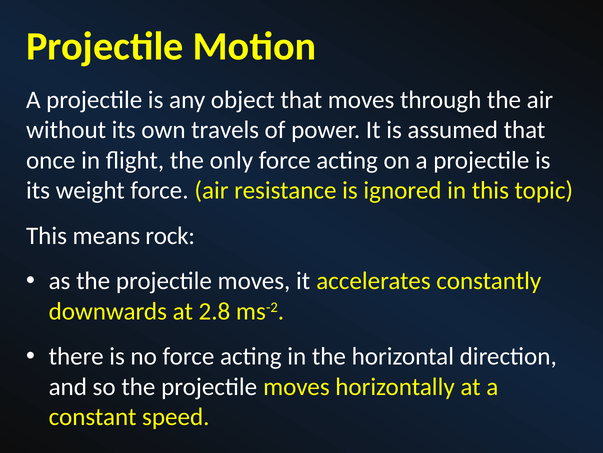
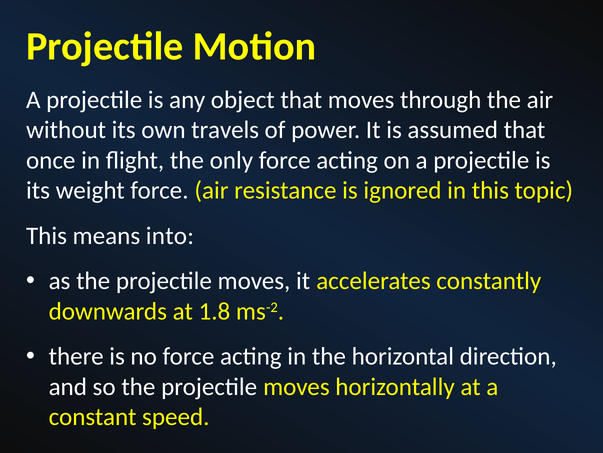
rock: rock -> into (170, 235)
2.8: 2.8 -> 1.8 (214, 311)
